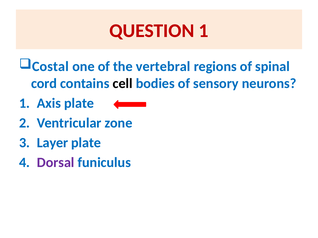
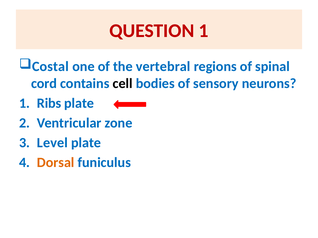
Axis: Axis -> Ribs (49, 103)
Layer: Layer -> Level (52, 143)
Dorsal colour: purple -> orange (56, 163)
